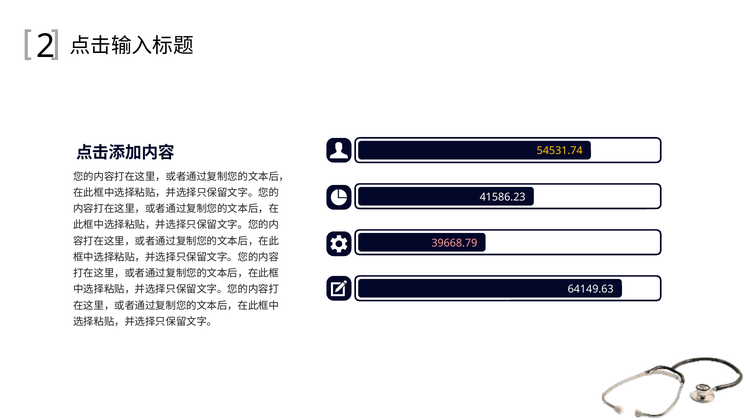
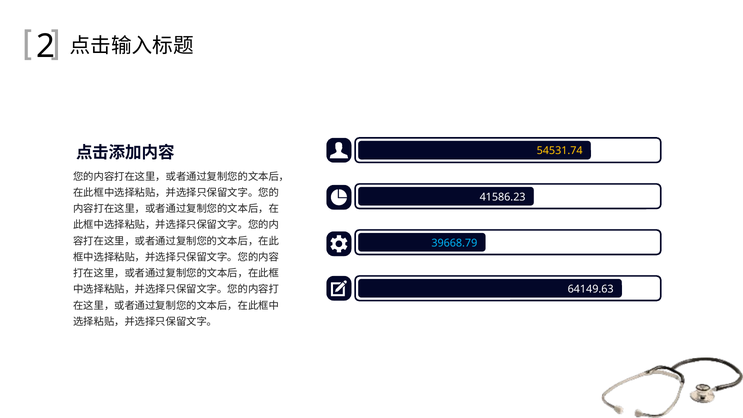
39668.79 colour: pink -> light blue (454, 243)
